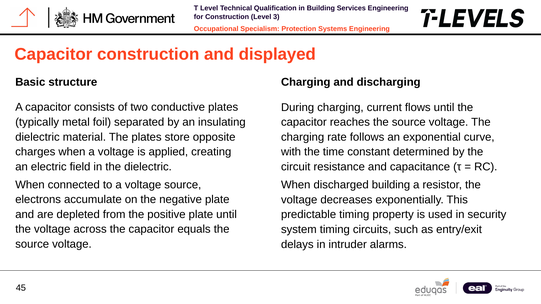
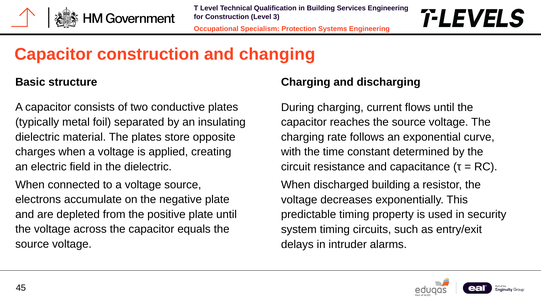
displayed: displayed -> changing (277, 54)
